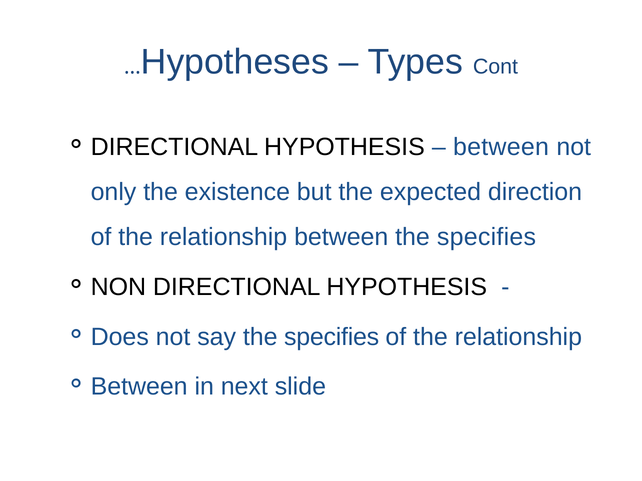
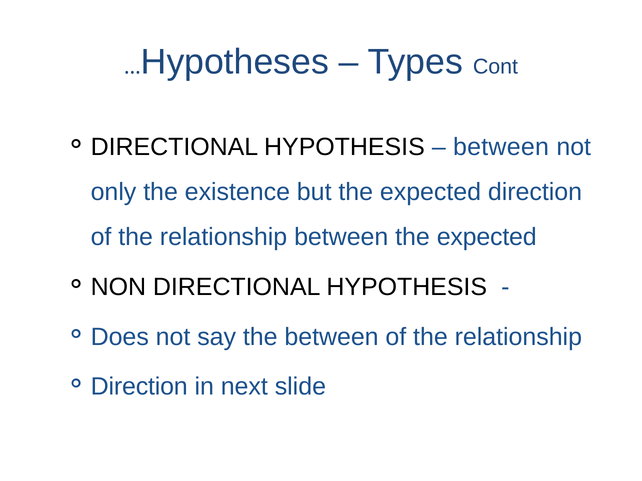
between the specifies: specifies -> expected (487, 237)
say the specifies: specifies -> between (332, 337)
Between: Between -> Direction (139, 387)
